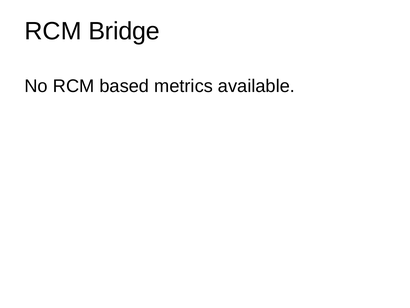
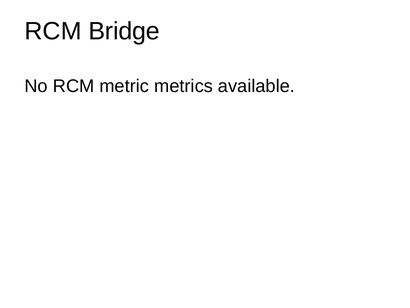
based: based -> metric (124, 86)
